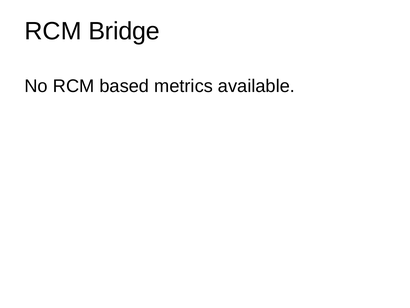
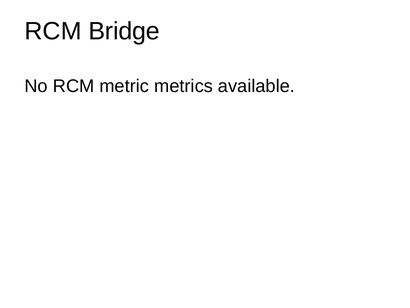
based: based -> metric (124, 86)
